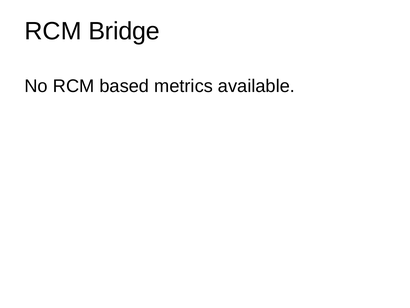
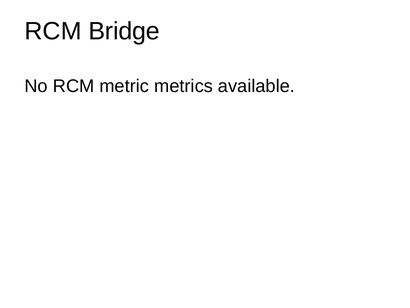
based: based -> metric (124, 86)
